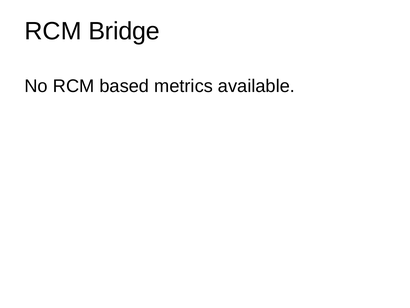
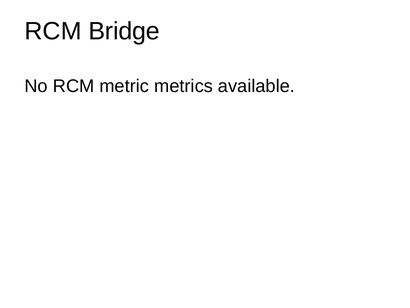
based: based -> metric (124, 86)
